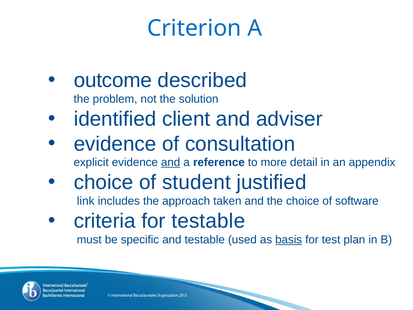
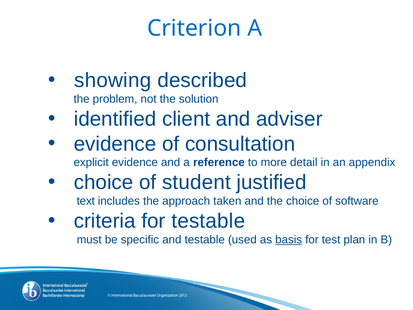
outcome: outcome -> showing (113, 80)
and underline: present -> none (171, 162)
link: link -> text (86, 201)
